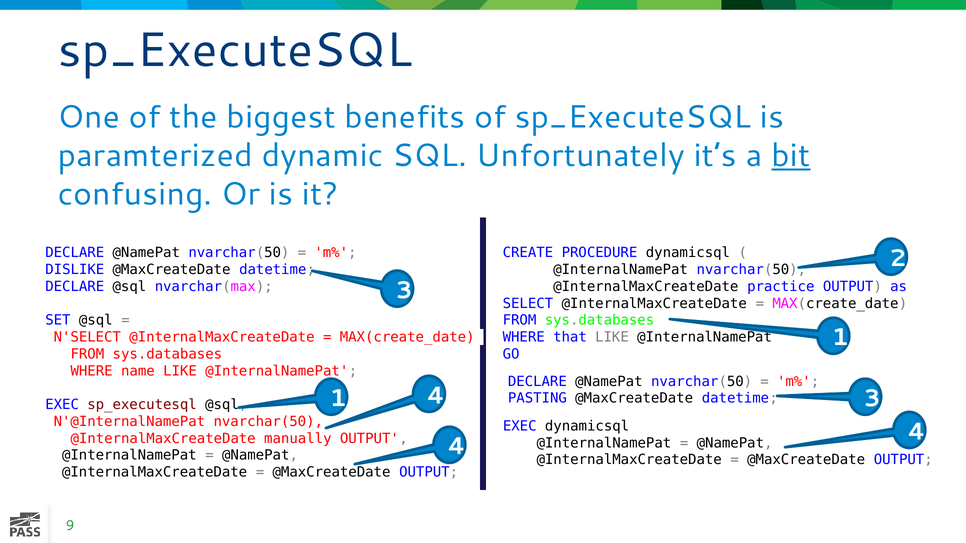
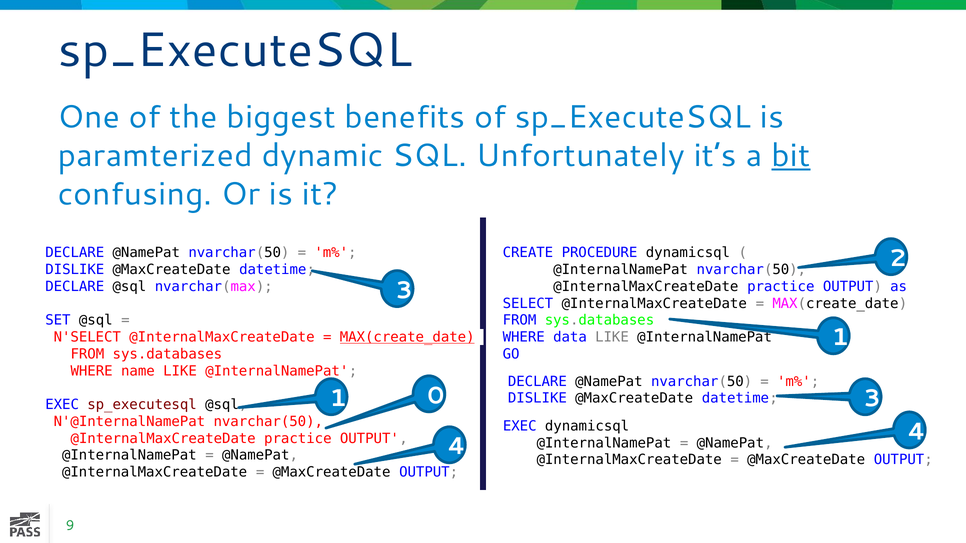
MAX(create_date underline: none -> present (407, 337)
that: that -> data (570, 337)
4: 4 -> 0 (436, 396)
PASTING: PASTING -> DISLIKE (537, 399)
manually: manually -> practice (298, 439)
